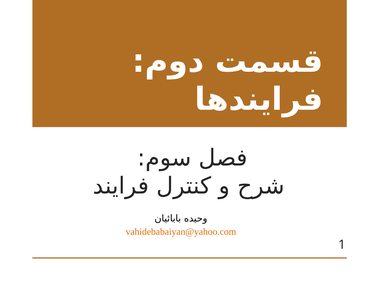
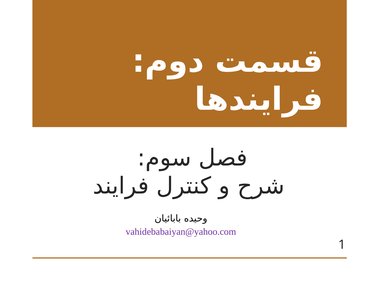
vahidebabaiyan@yahoo.com colour: orange -> purple (181, 232)
